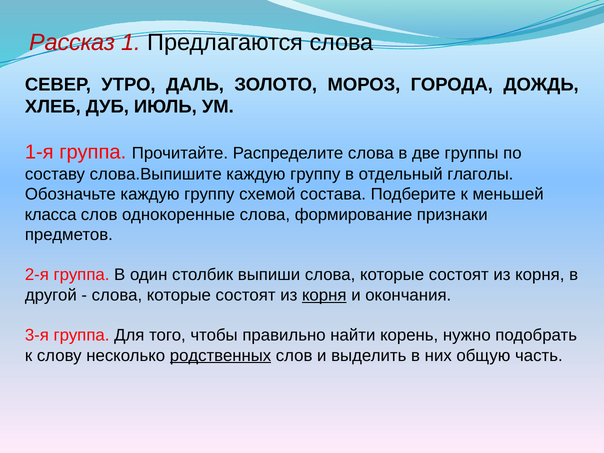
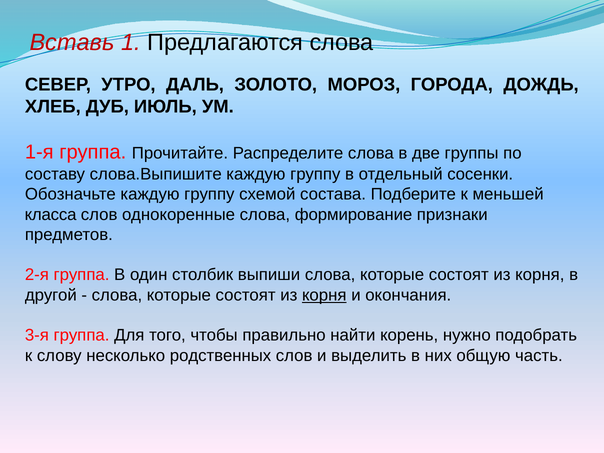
Рассказ: Рассказ -> Вставь (72, 42)
глаголы: глаголы -> сосенки (480, 174)
родственных underline: present -> none (221, 355)
